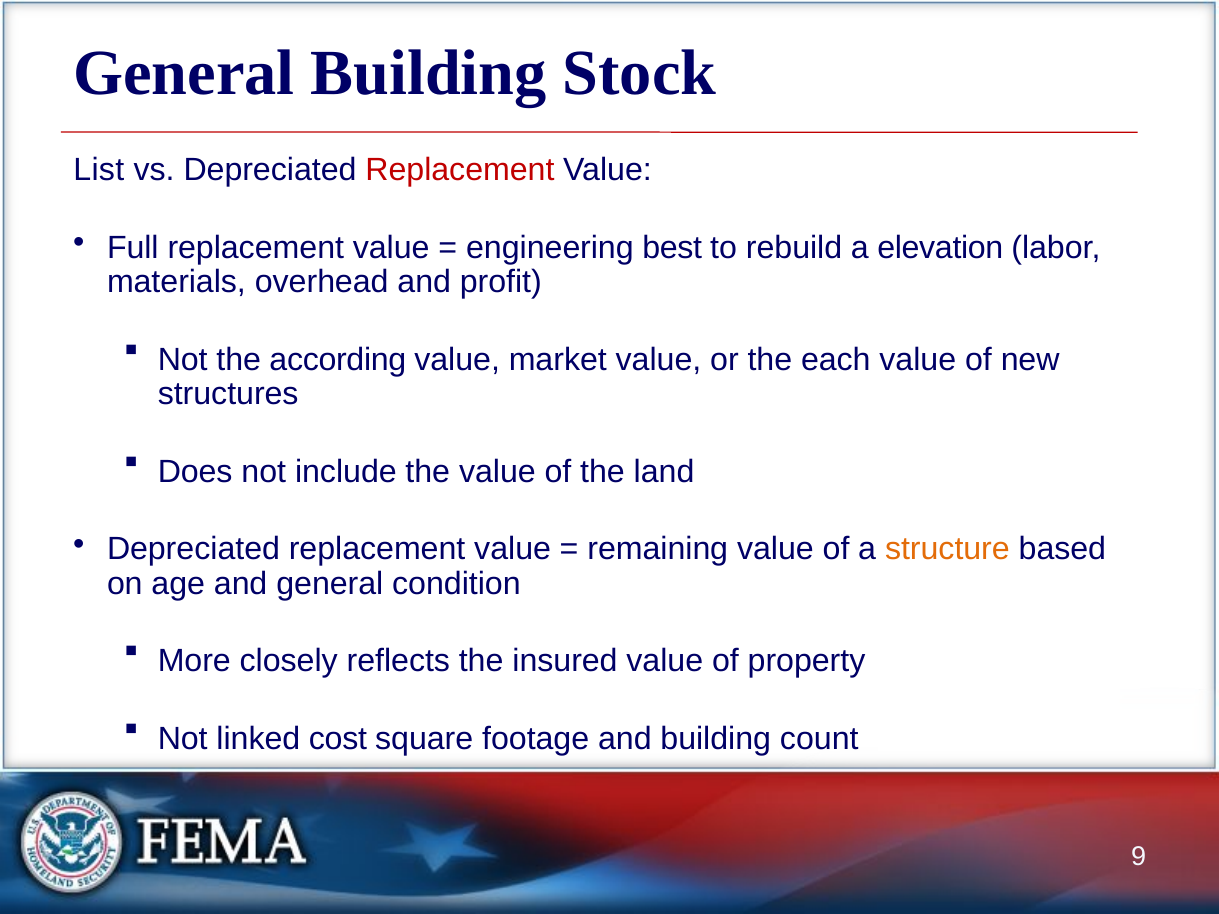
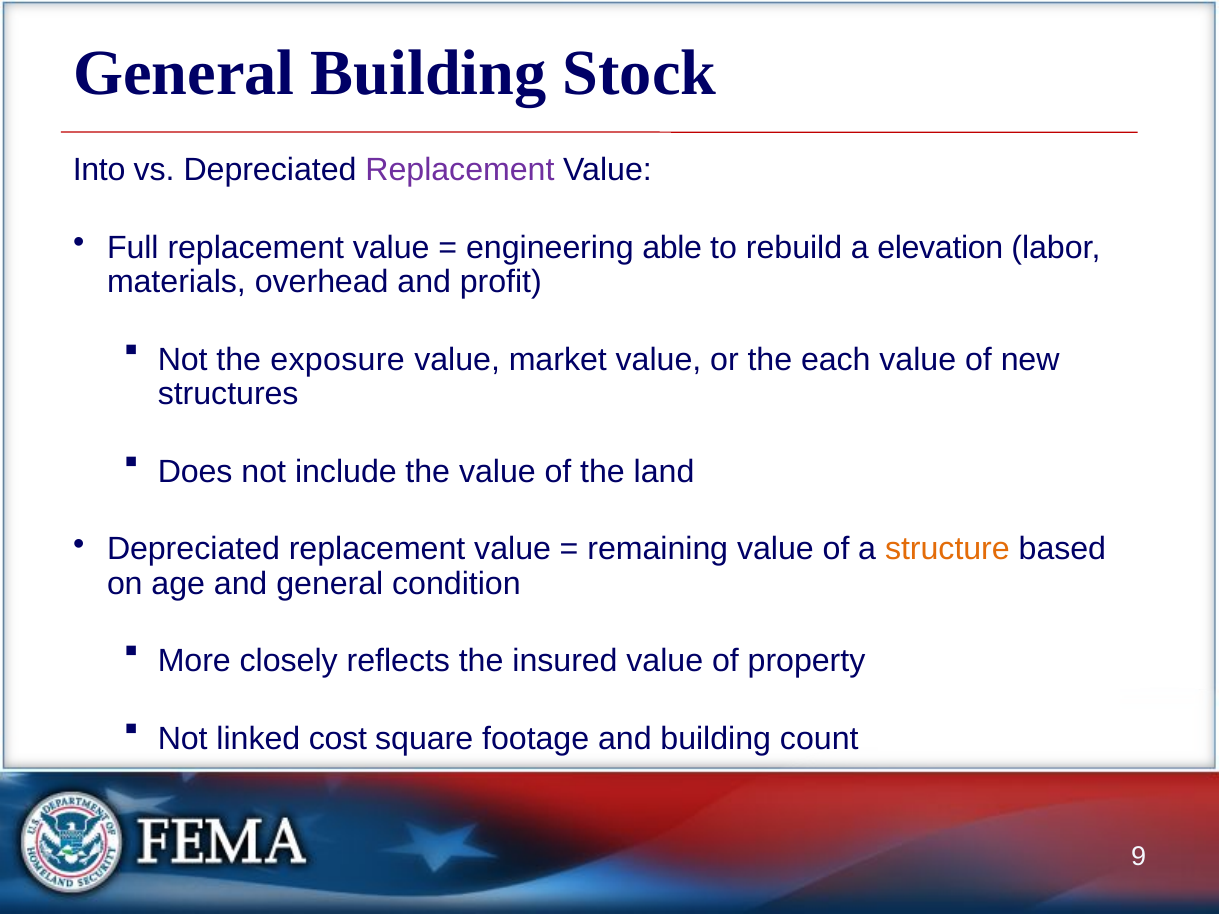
List: List -> Into (99, 170)
Replacement colour: red -> purple (460, 170)
best: best -> able (672, 247)
according: according -> exposure (338, 360)
